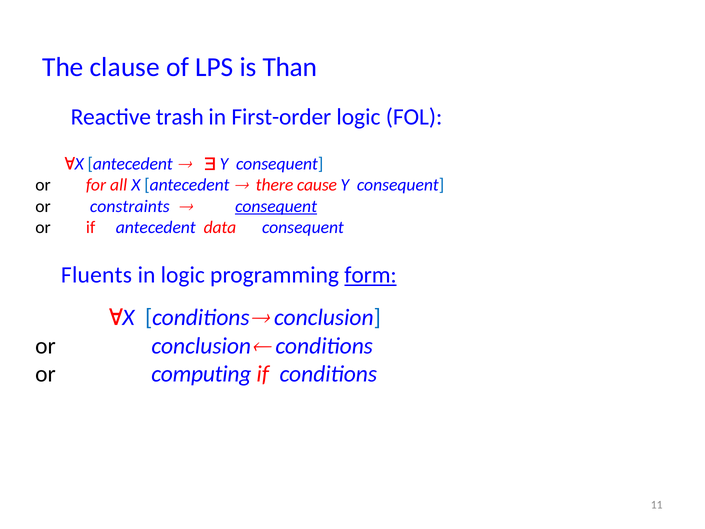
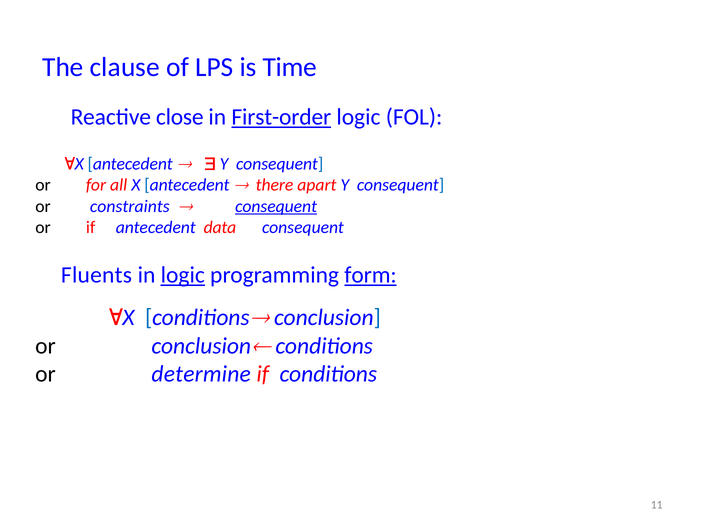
Than: Than -> Time (290, 67)
trash: trash -> close (180, 117)
First-order underline: none -> present (281, 117)
cause: cause -> apart (317, 185)
logic underline: none -> present (183, 275)
computing: computing -> determine (201, 374)
